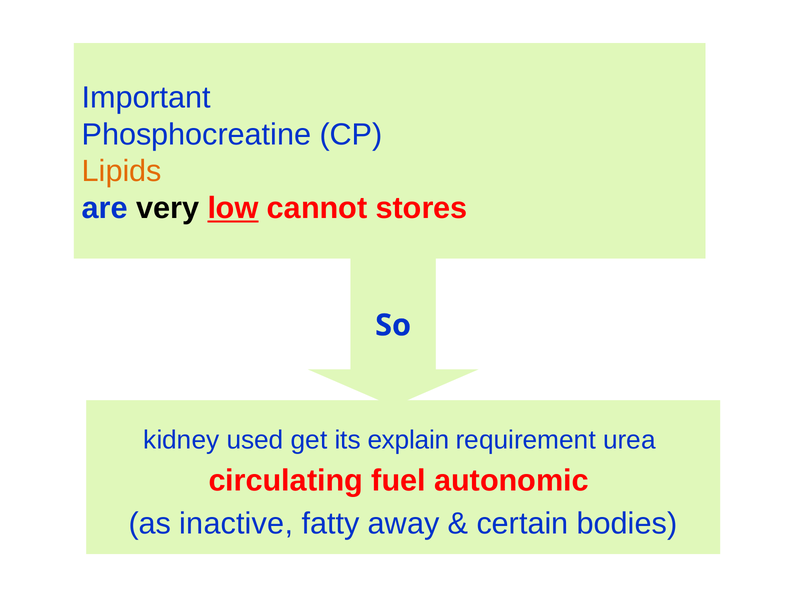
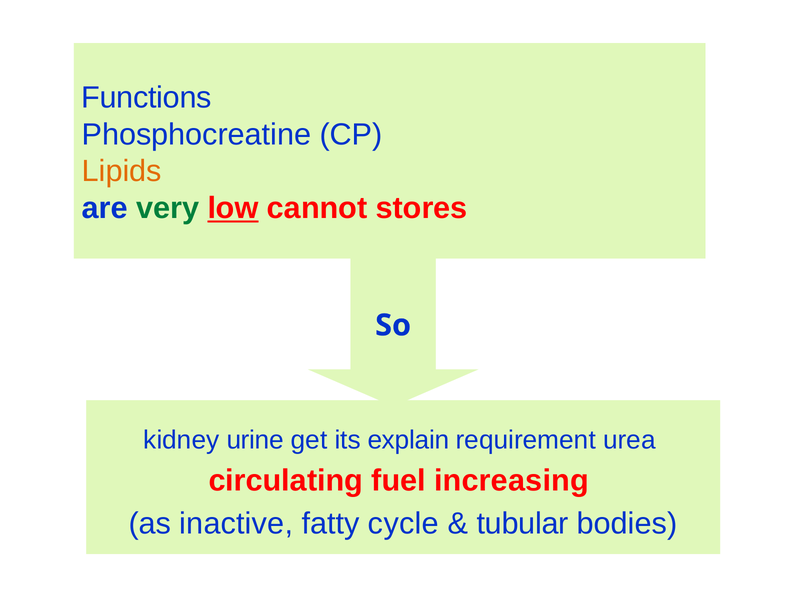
Important: Important -> Functions (146, 98)
very colour: black -> green (168, 208)
used: used -> urine (255, 440)
autonomic: autonomic -> increasing (511, 481)
away: away -> cycle (404, 524)
certain: certain -> tubular (523, 524)
